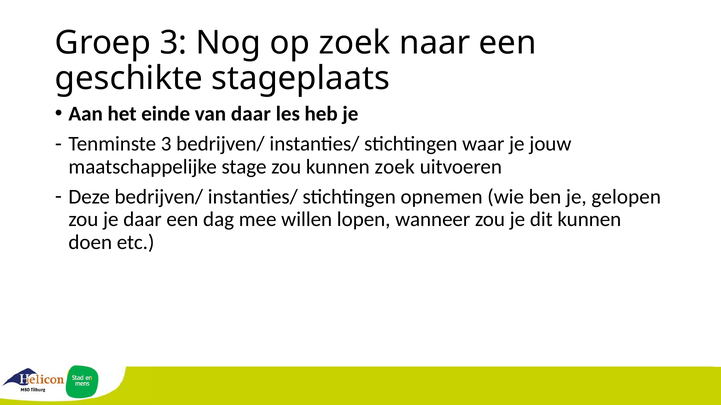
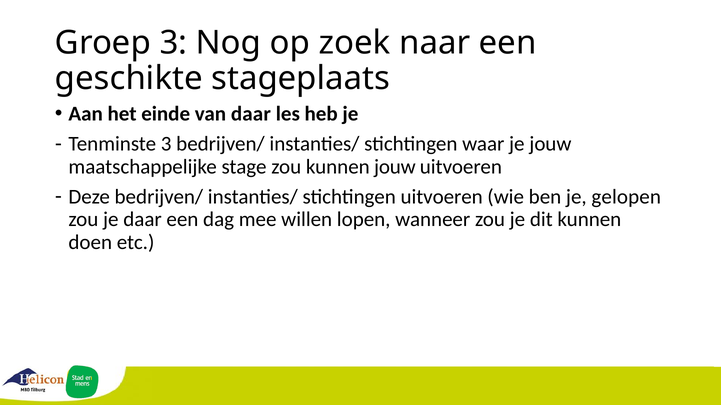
kunnen zoek: zoek -> jouw (395, 167)
stichtingen opnemen: opnemen -> uitvoeren (442, 197)
